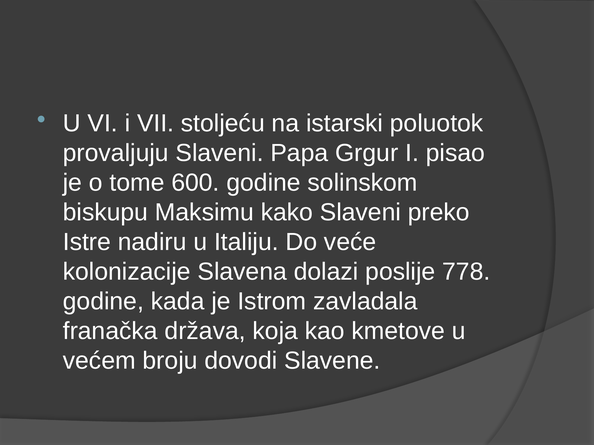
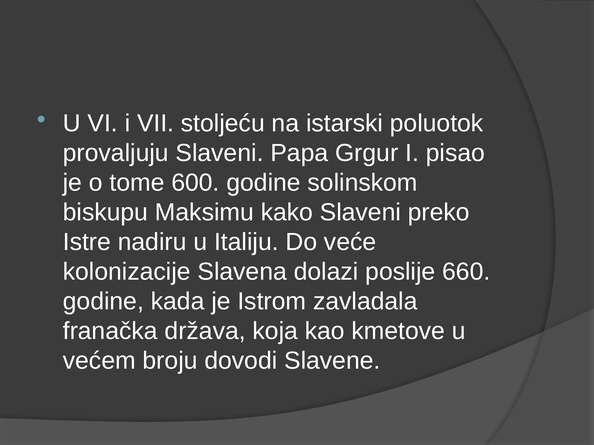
778: 778 -> 660 (466, 272)
